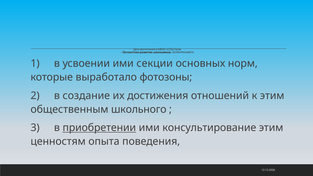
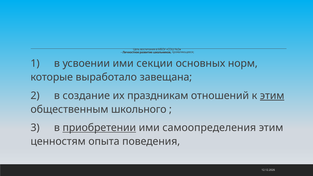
фотозоны: фотозоны -> завещана (166, 77)
достижения: достижения -> праздникам (158, 96)
этим underline: none -> present (272, 96)
консультирование: консультирование -> самоопределения (209, 128)
